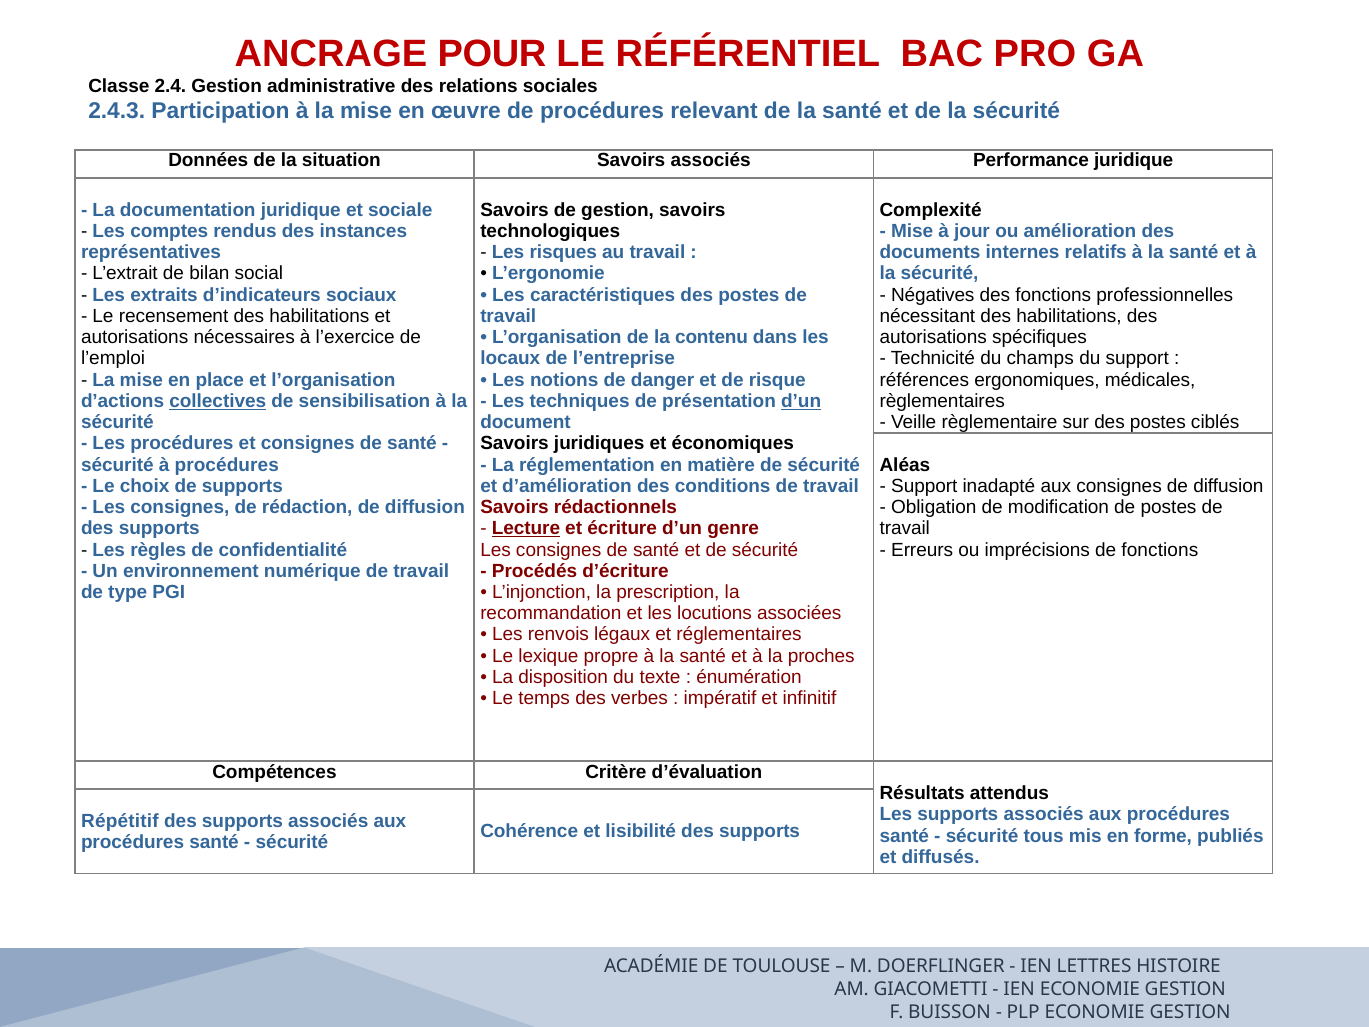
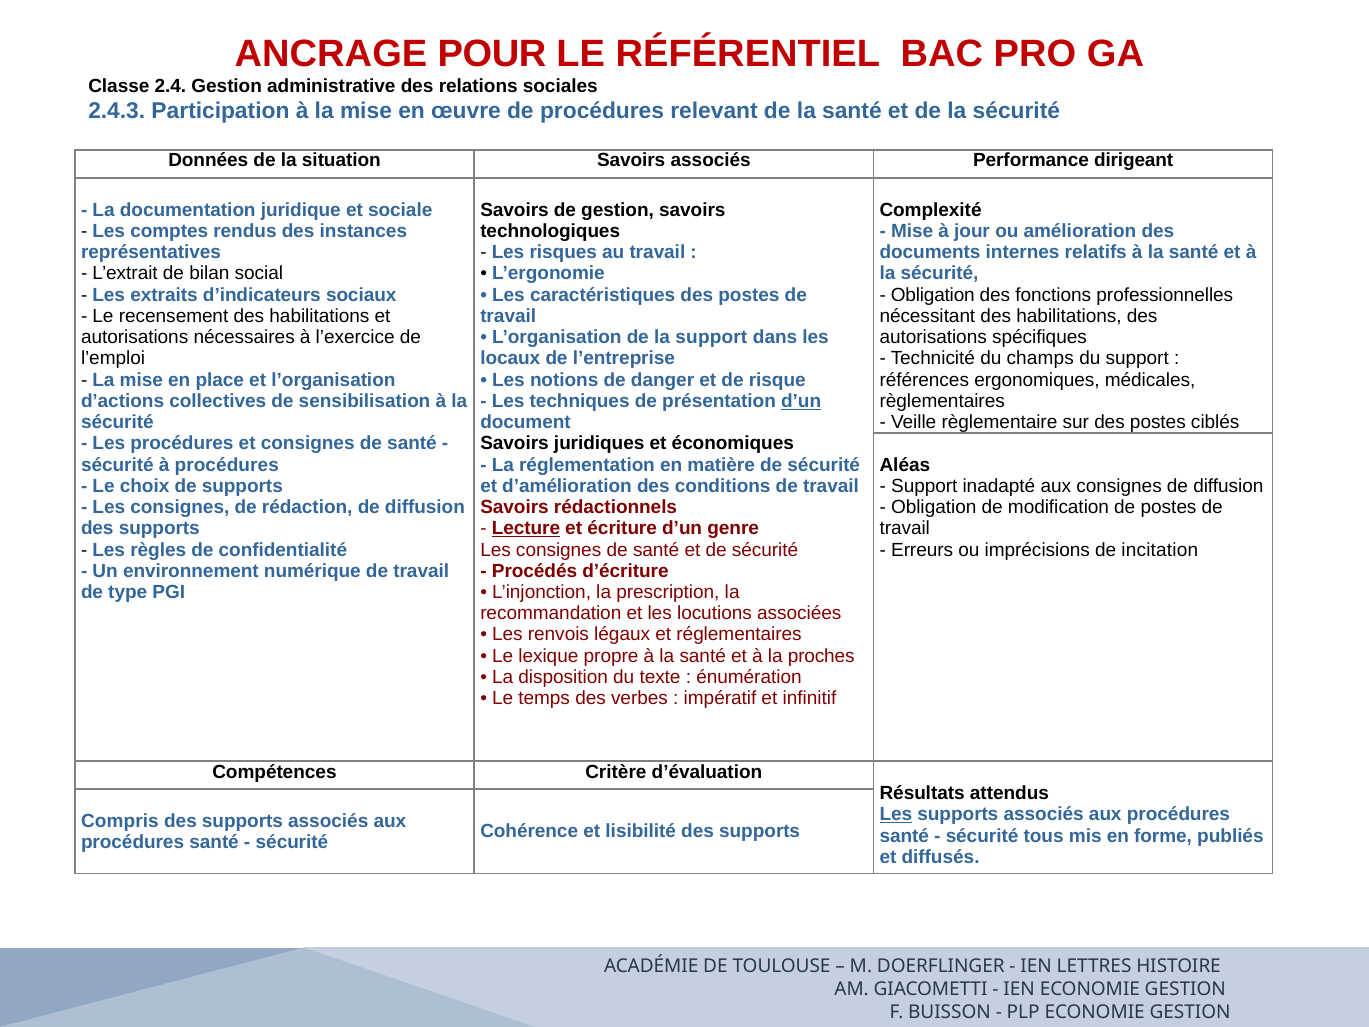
Performance juridique: juridique -> dirigeant (1134, 161)
Négatives: Négatives -> Obligation (933, 295)
la contenu: contenu -> support (711, 337)
collectives underline: present -> none (218, 401)
de fonctions: fonctions -> incitation (1160, 550)
Les underline: none -> present (896, 814)
Répétitif: Répétitif -> Compris (120, 821)
